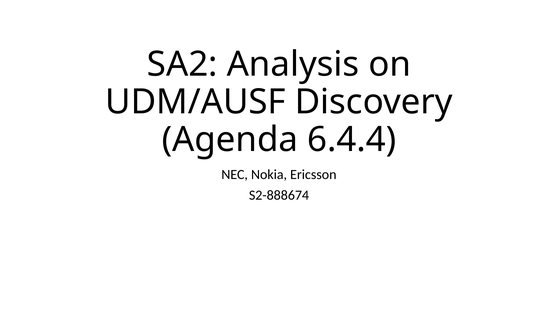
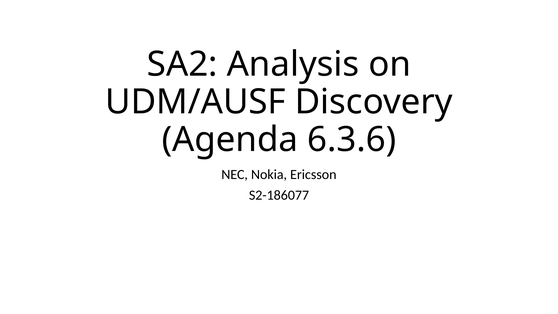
6.4.4: 6.4.4 -> 6.3.6 (352, 139)
S2-888674: S2-888674 -> S2-186077 (279, 195)
